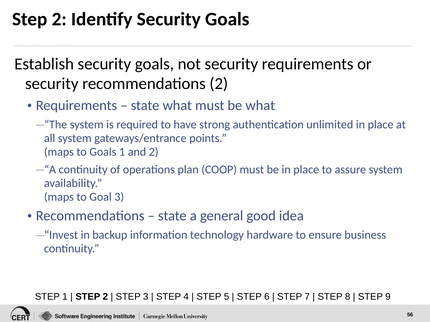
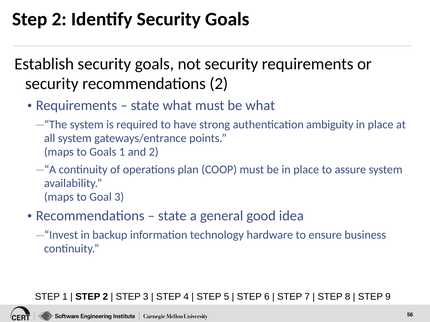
unlimited: unlimited -> ambiguity (330, 125)
